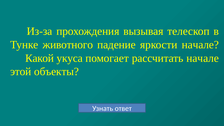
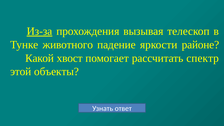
Из-за underline: none -> present (39, 31)
яркости начале: начале -> районе (200, 45)
укуса: укуса -> хвост (70, 58)
рассчитать начале: начале -> спектр (203, 58)
